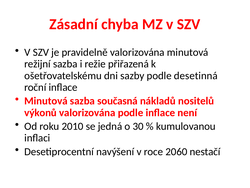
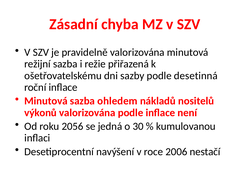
současná: současná -> ohledem (117, 101)
2010: 2010 -> 2056 (73, 126)
2060: 2060 -> 2006 (176, 151)
